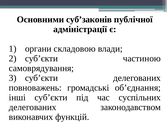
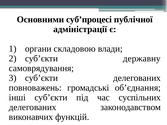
суб’законів: суб’законів -> суб’процесі (89, 20)
частиною: частиною -> державну (142, 59)
